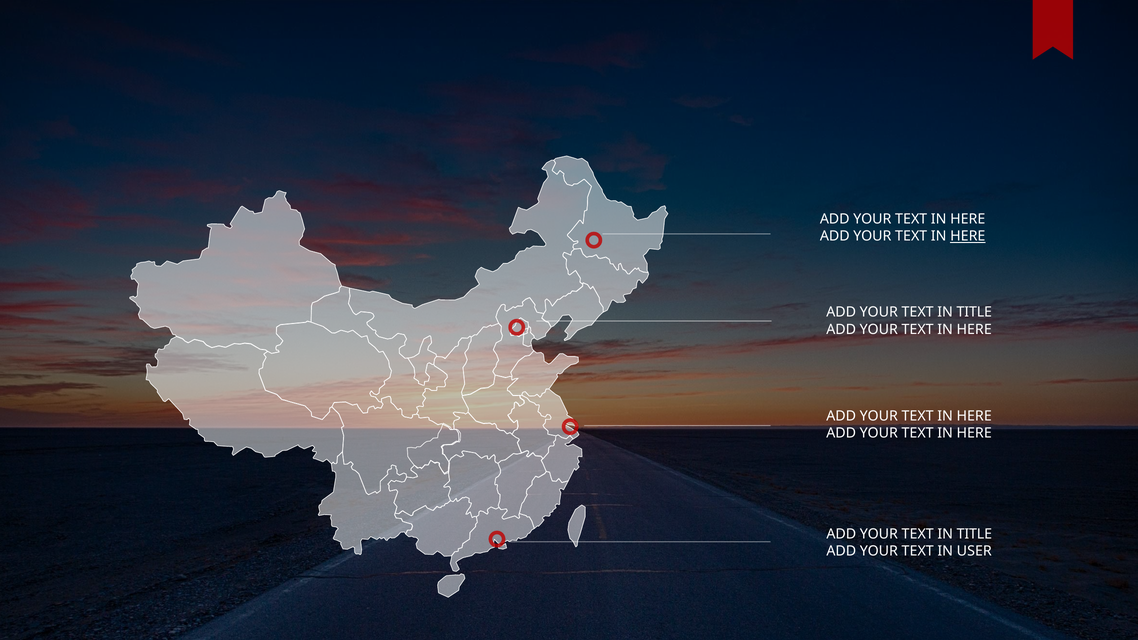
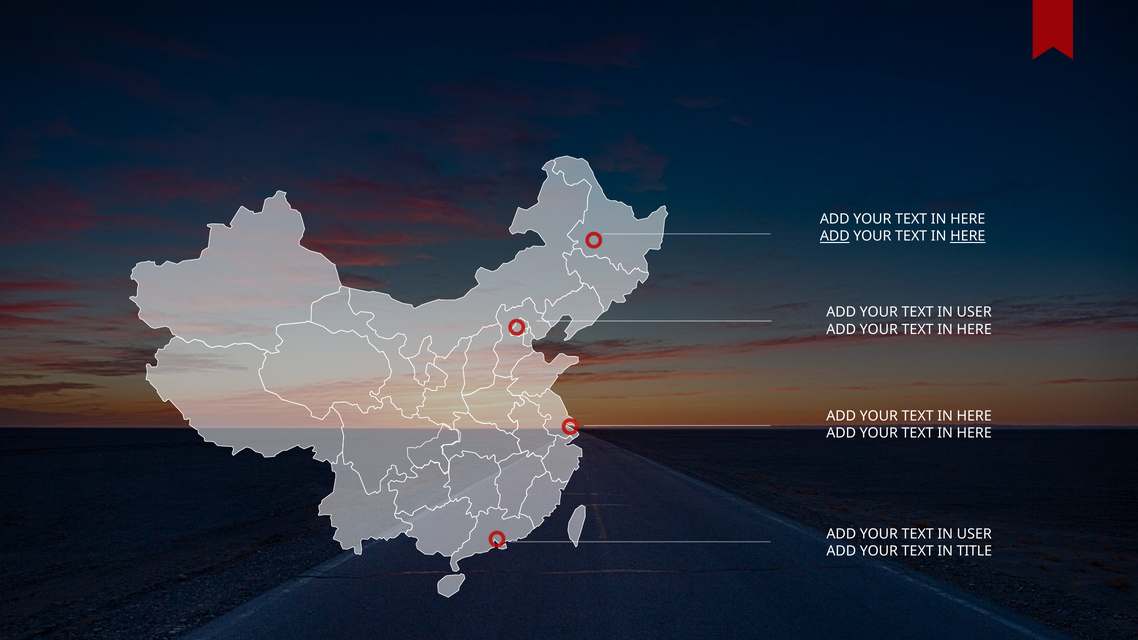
ADD underline: none -> present (835, 236)
TITLE: TITLE -> USER (974, 312)
TITLE: TITLE -> USER (974, 534)
USER: USER -> TITLE (974, 551)
